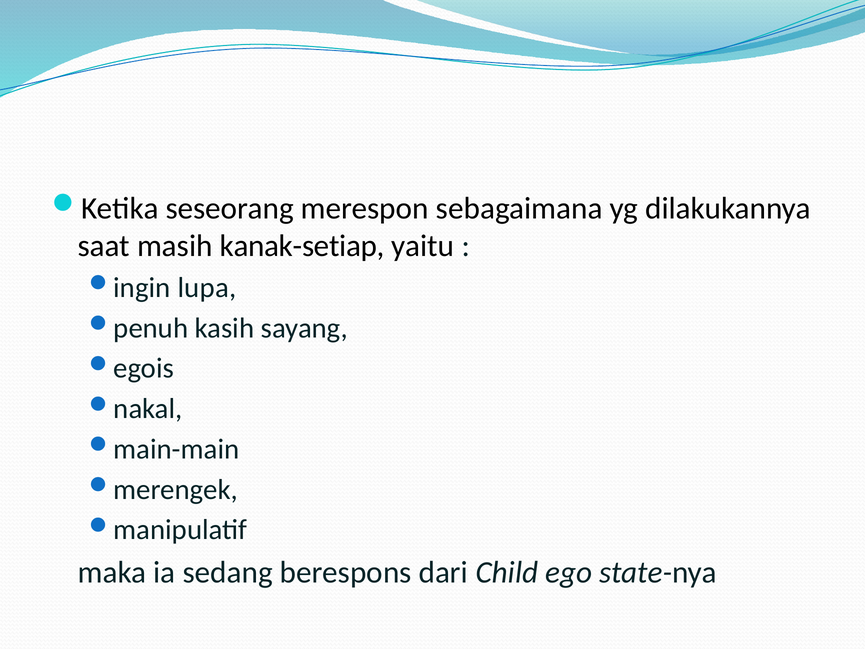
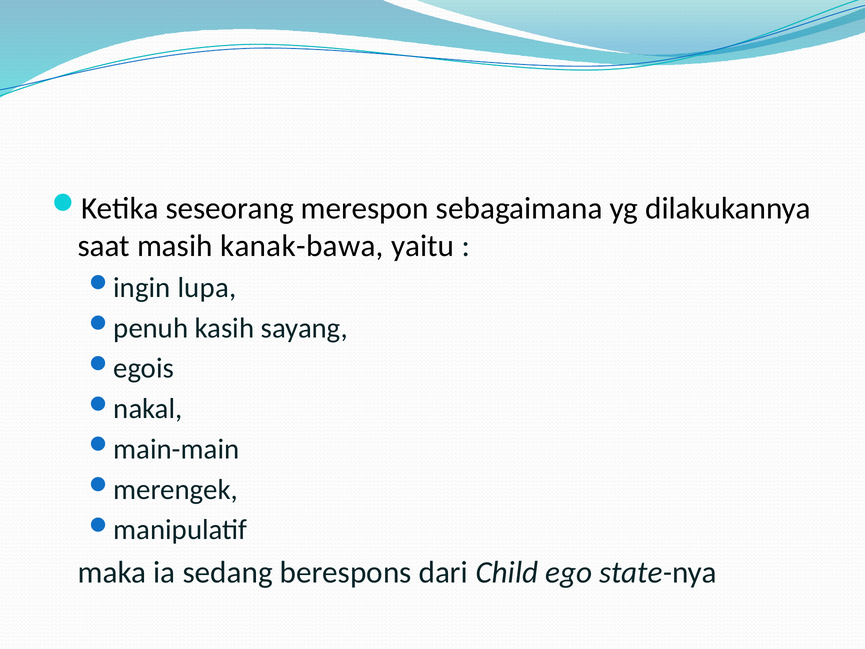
kanak-setiap: kanak-setiap -> kanak-bawa (302, 246)
